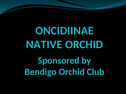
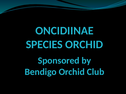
NATIVE: NATIVE -> SPECIES (44, 45)
